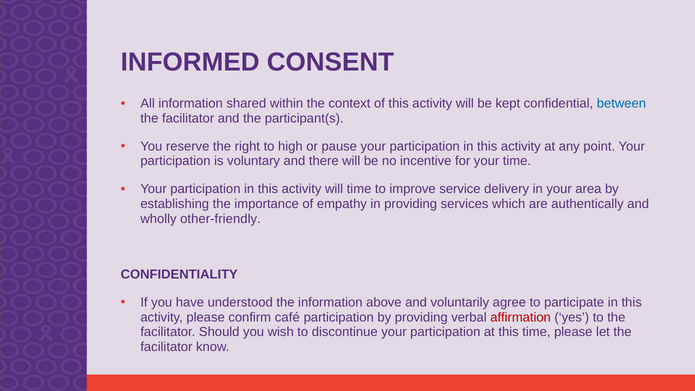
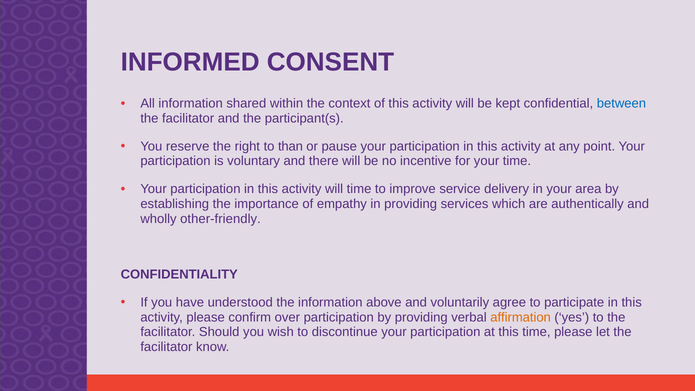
high: high -> than (290, 146)
café: café -> over (287, 317)
affirmation colour: red -> orange (521, 317)
